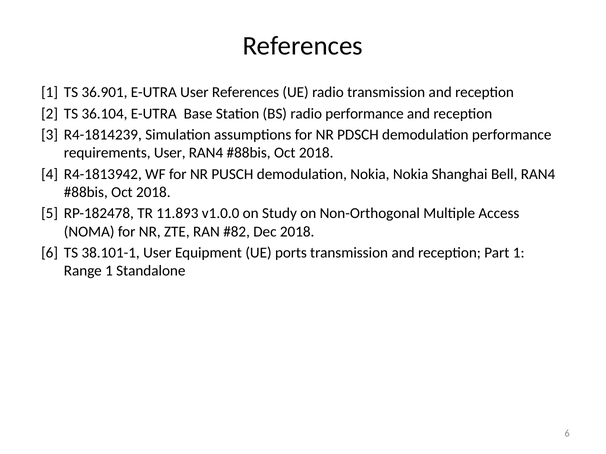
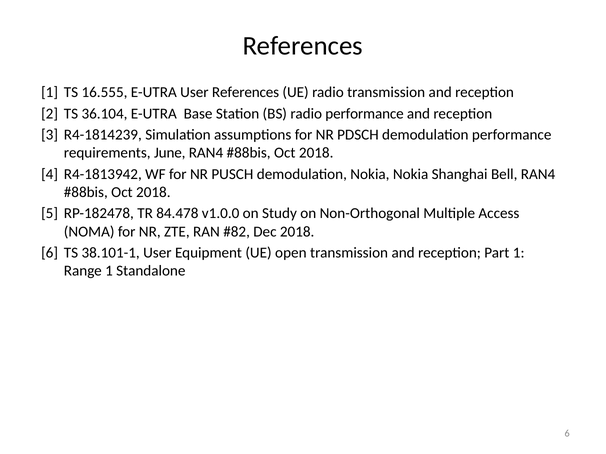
36.901: 36.901 -> 16.555 (104, 92)
requirements User: User -> June (170, 153)
11.893: 11.893 -> 84.478 (177, 214)
ports: ports -> open (291, 253)
